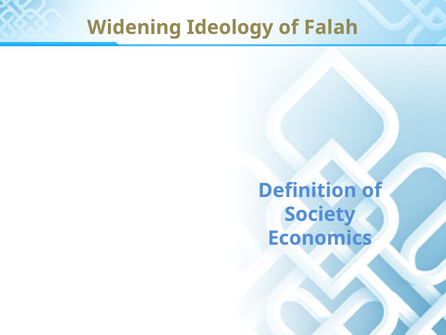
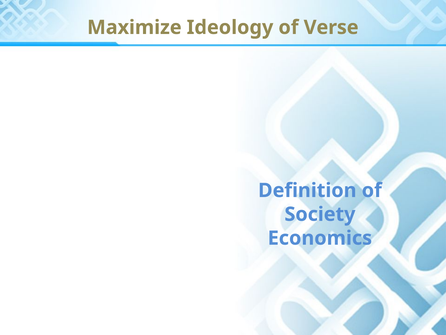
Widening: Widening -> Maximize (134, 27)
Falah: Falah -> Verse (331, 27)
